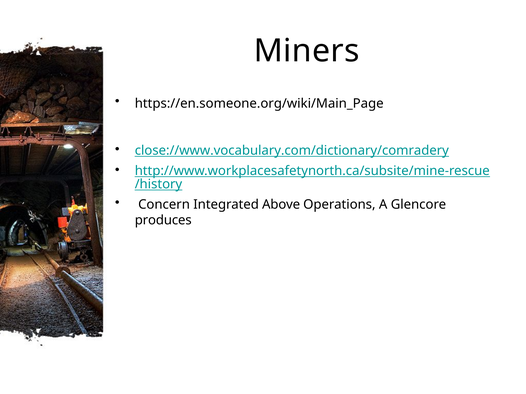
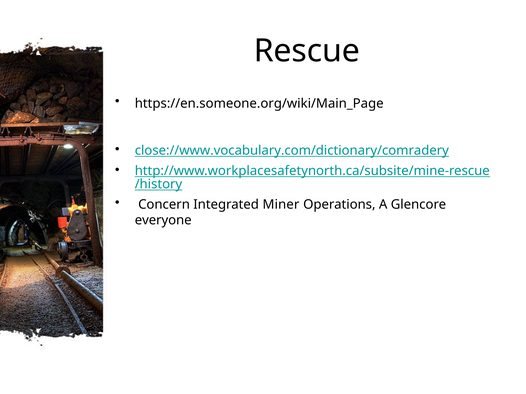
Miners: Miners -> Rescue (307, 51)
Above: Above -> Miner (281, 205)
produces: produces -> everyone (163, 221)
